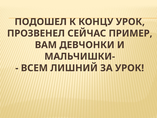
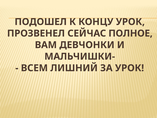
ПРИМЕР: ПРИМЕР -> ПОЛНОЕ (131, 33)
